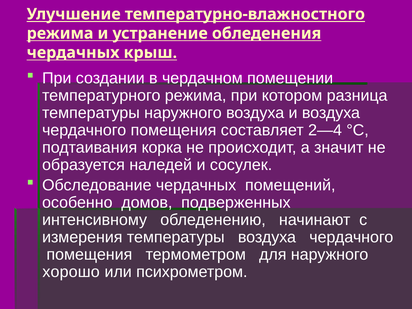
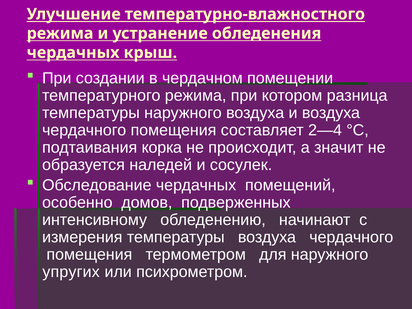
хорошо: хорошо -> упругих (71, 272)
